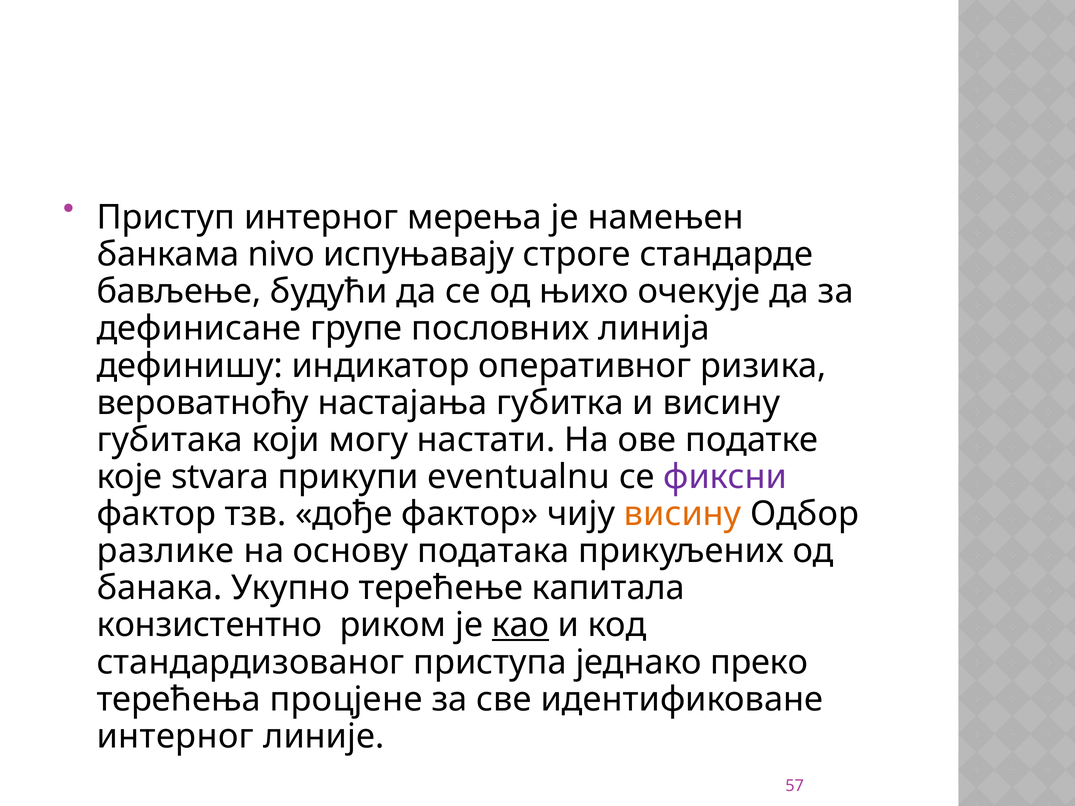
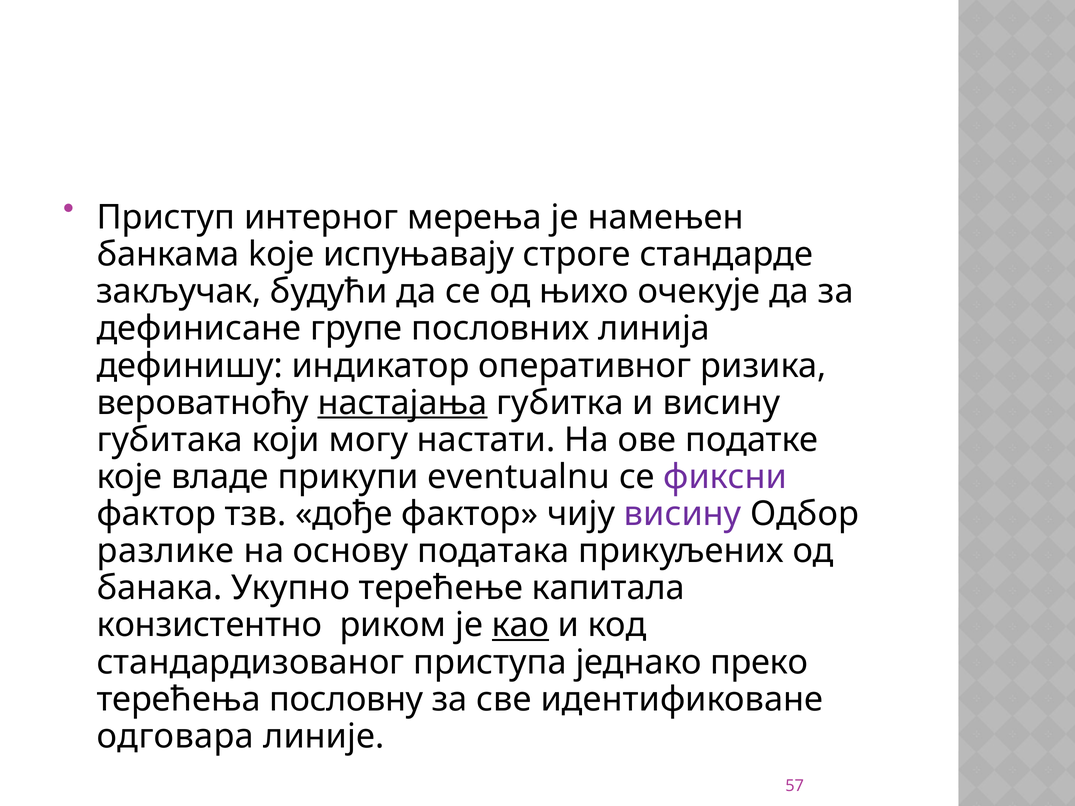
nivo: nivo -> koje (281, 255)
бављење: бављење -> закључак (179, 292)
настајања underline: none -> present (402, 403)
stvara: stvara -> владе (220, 477)
висину colour: orange -> purple (683, 514)
процјене: процјене -> пословну (346, 699)
интерног: интерног -> одговара (175, 737)
